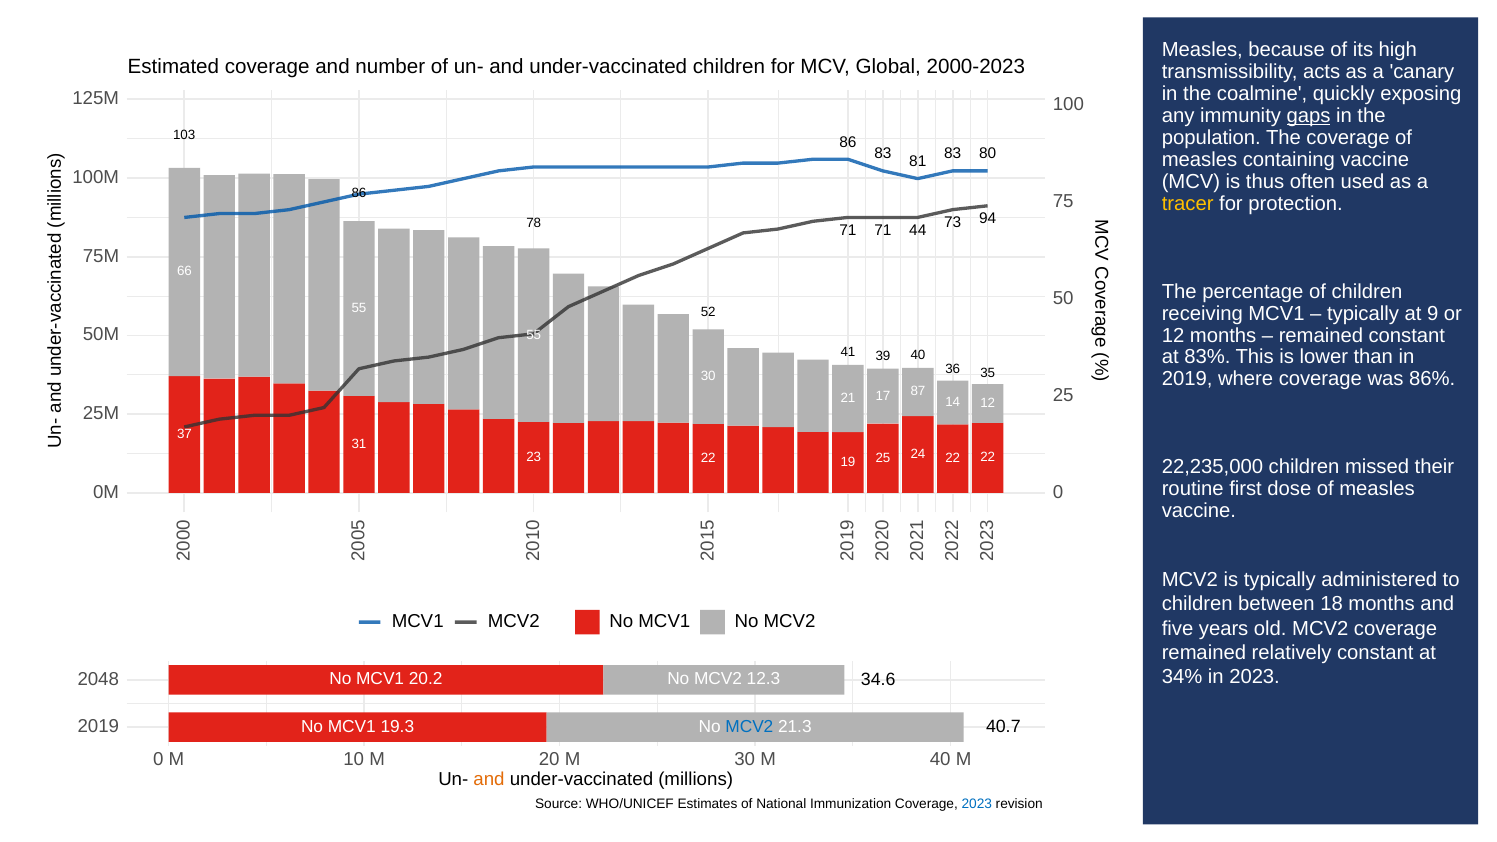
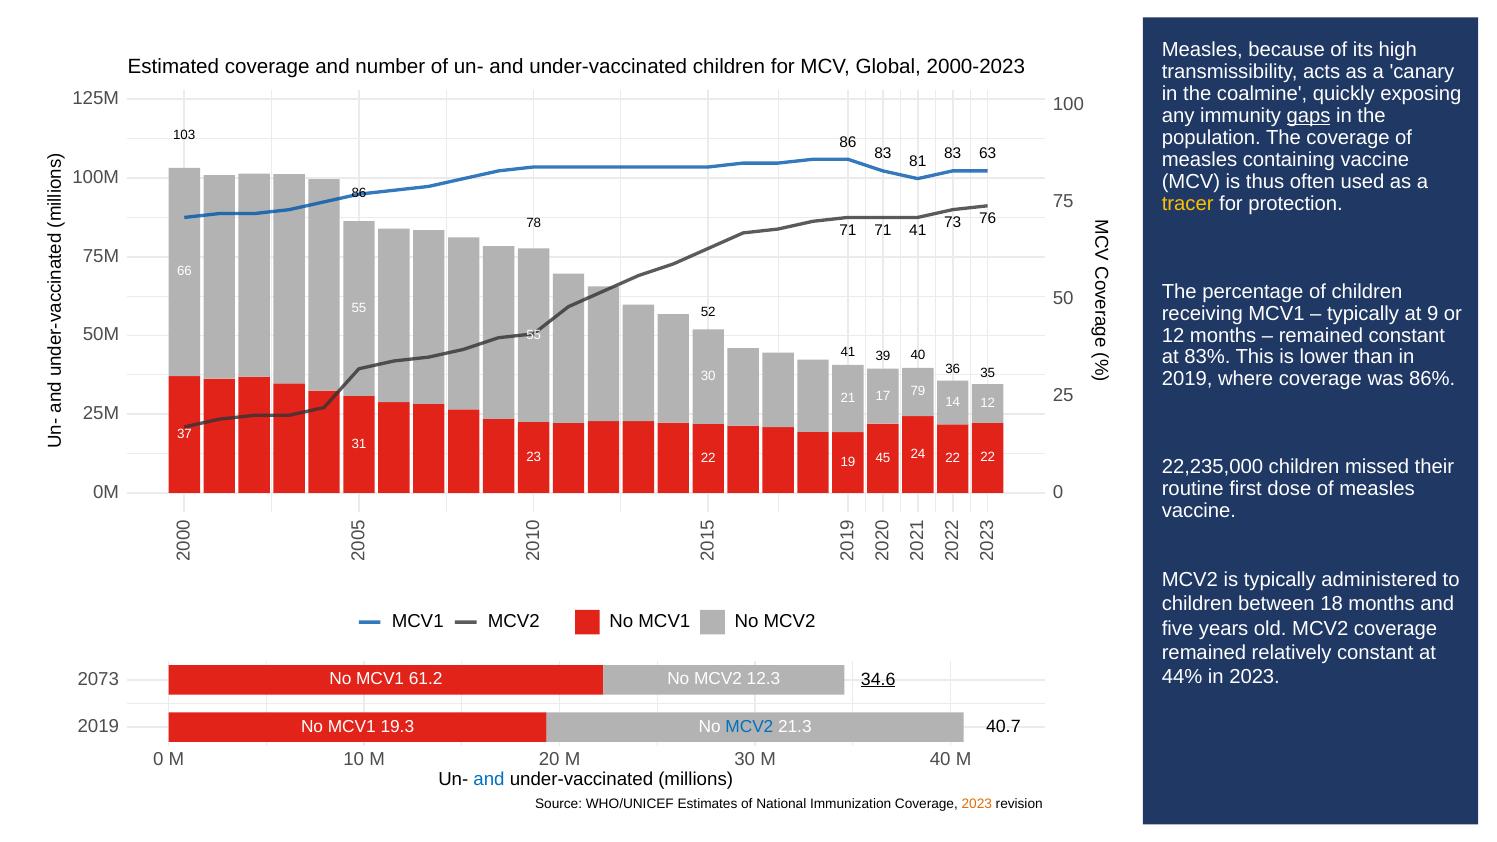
80: 80 -> 63 (988, 154)
94: 94 -> 76 (988, 219)
71 44: 44 -> 41 (918, 230)
87: 87 -> 79 (918, 392)
19 25: 25 -> 45 (883, 458)
34%: 34% -> 44% (1182, 677)
2048: 2048 -> 2073 (98, 679)
20.2: 20.2 -> 61.2 (426, 679)
34.6 underline: none -> present (878, 679)
and colour: orange -> blue (489, 779)
2023 colour: blue -> orange (977, 804)
